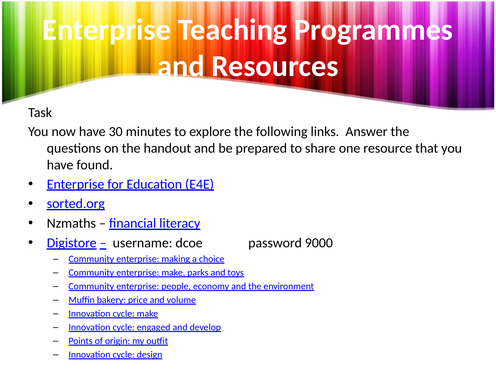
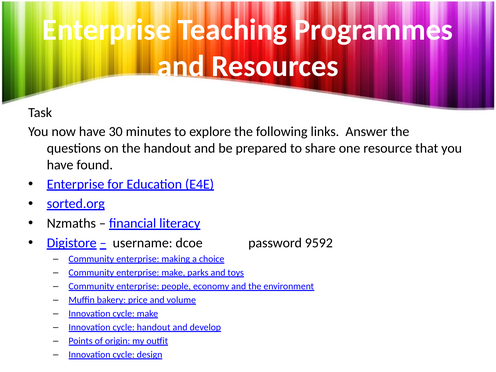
9000: 9000 -> 9592 (319, 243)
cycle engaged: engaged -> handout (154, 327)
